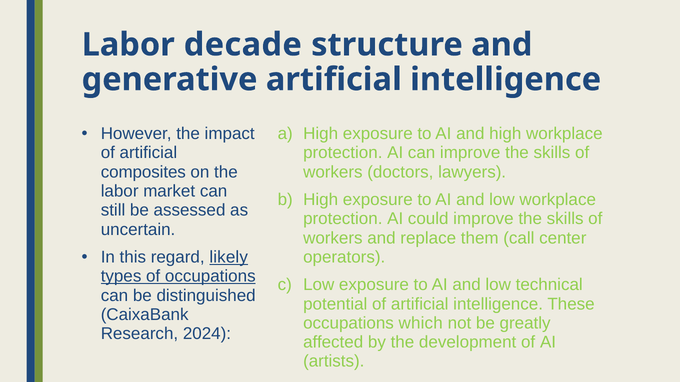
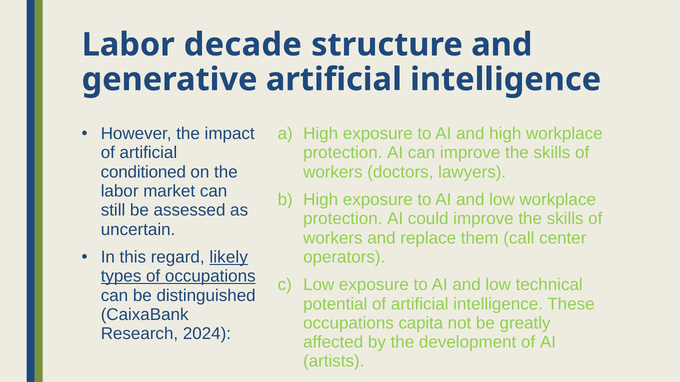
composites: composites -> conditioned (143, 172)
which: which -> capita (421, 323)
